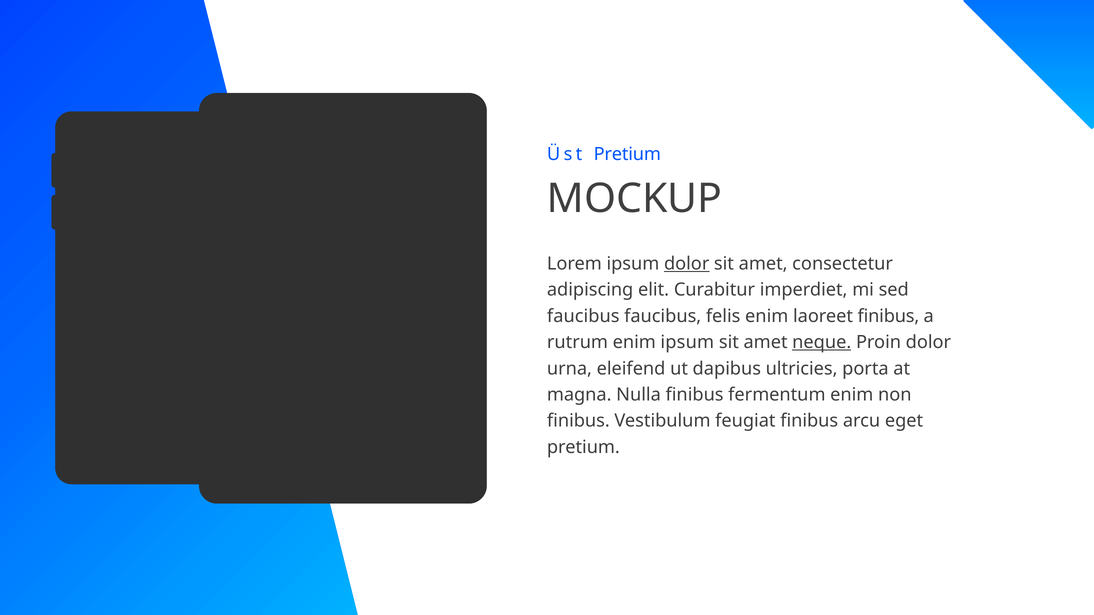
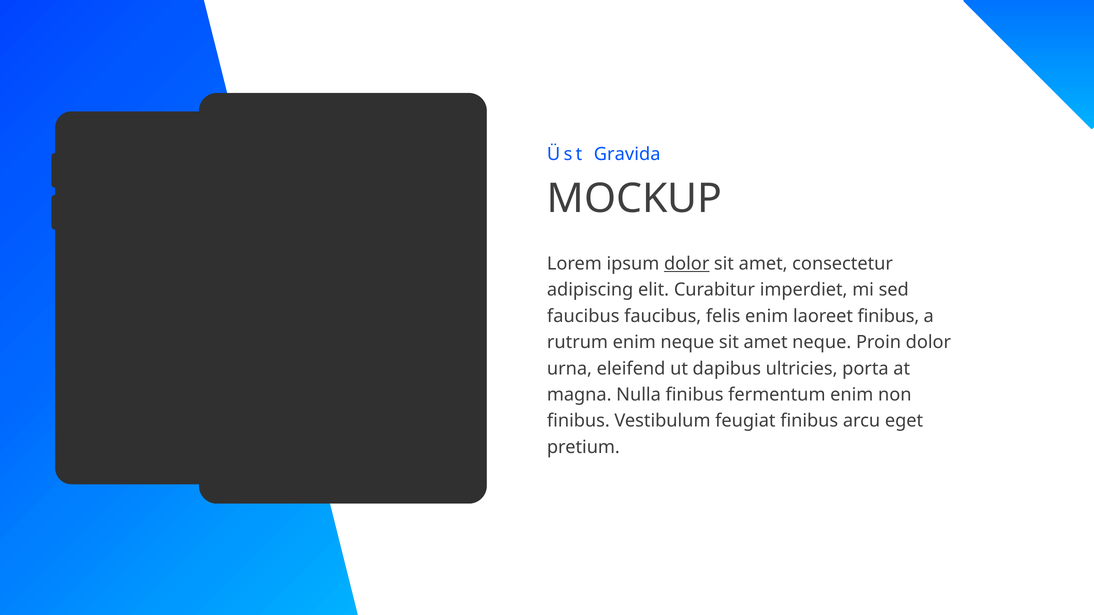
Üst Pretium: Pretium -> Gravida (627, 154)
enim ipsum: ipsum -> neque (687, 343)
neque underline: present -> none (822, 343)
